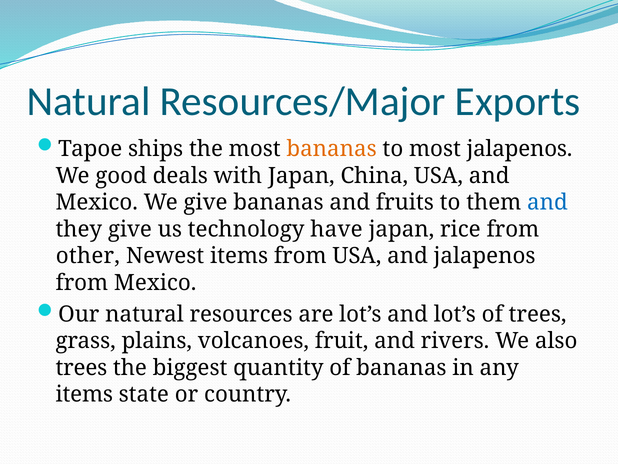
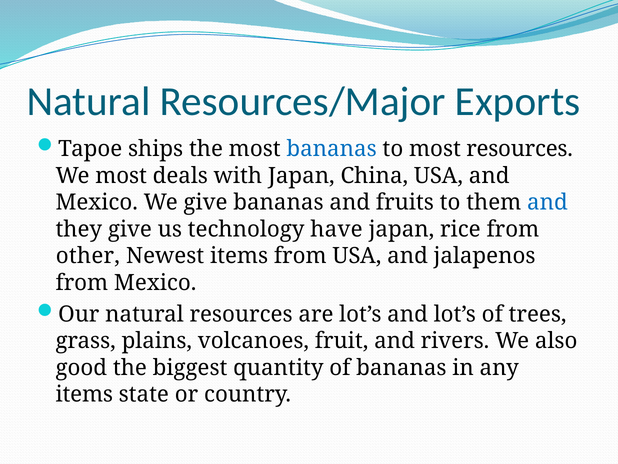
bananas colour: orange -> blue (332, 149)
most jalapenos: jalapenos -> resources (520, 149)
We good: good -> most (121, 176)
trees: trees -> good (81, 367)
